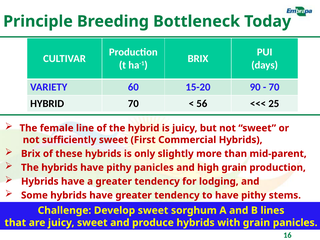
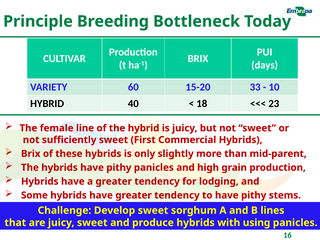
90: 90 -> 33 (255, 87)
70: 70 -> 10 (274, 87)
HYBRID 70: 70 -> 40 (133, 103)
56: 56 -> 18 (202, 103)
25: 25 -> 23 (274, 103)
with grain: grain -> using (257, 223)
